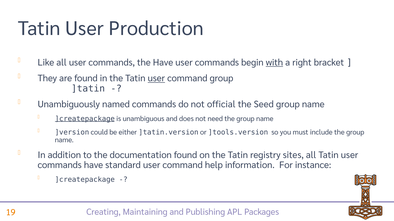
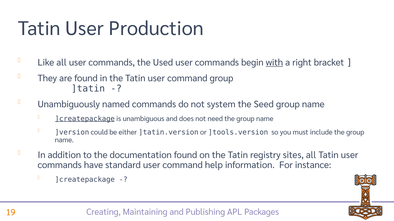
the Have: Have -> Used (163, 63)
user underline: present -> none (156, 79)
official: official -> system (221, 105)
